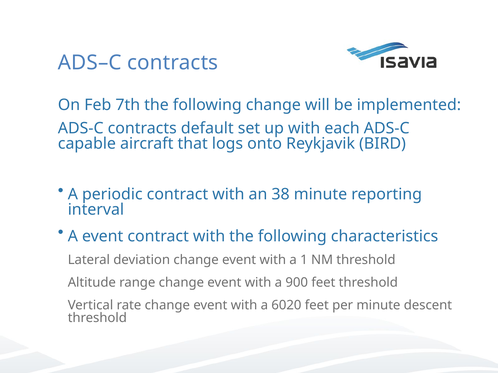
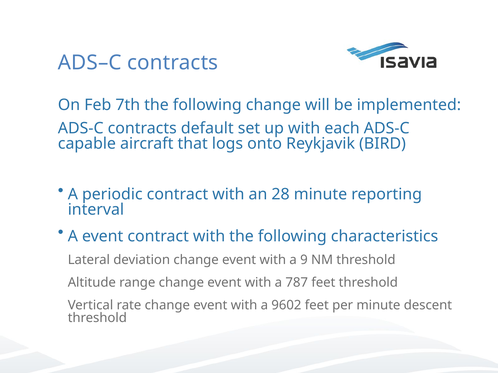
38: 38 -> 28 (281, 194)
1: 1 -> 9 (304, 260)
900: 900 -> 787 (297, 283)
6020: 6020 -> 9602 (286, 306)
